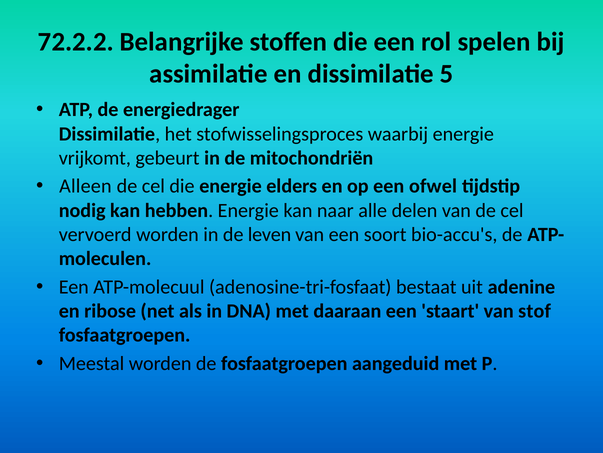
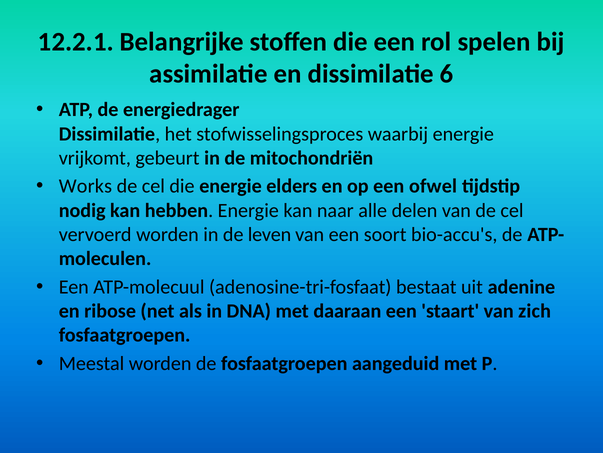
72.2.2: 72.2.2 -> 12.2.1 (76, 42)
5: 5 -> 6 (447, 74)
Alleen: Alleen -> Works (85, 186)
stof: stof -> zich (535, 311)
